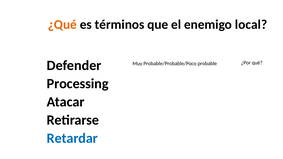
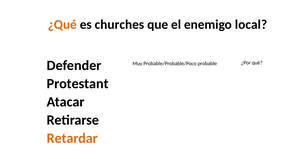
términos: términos -> churches (120, 25)
Processing: Processing -> Protestant (78, 84)
Retardar colour: blue -> orange (72, 138)
